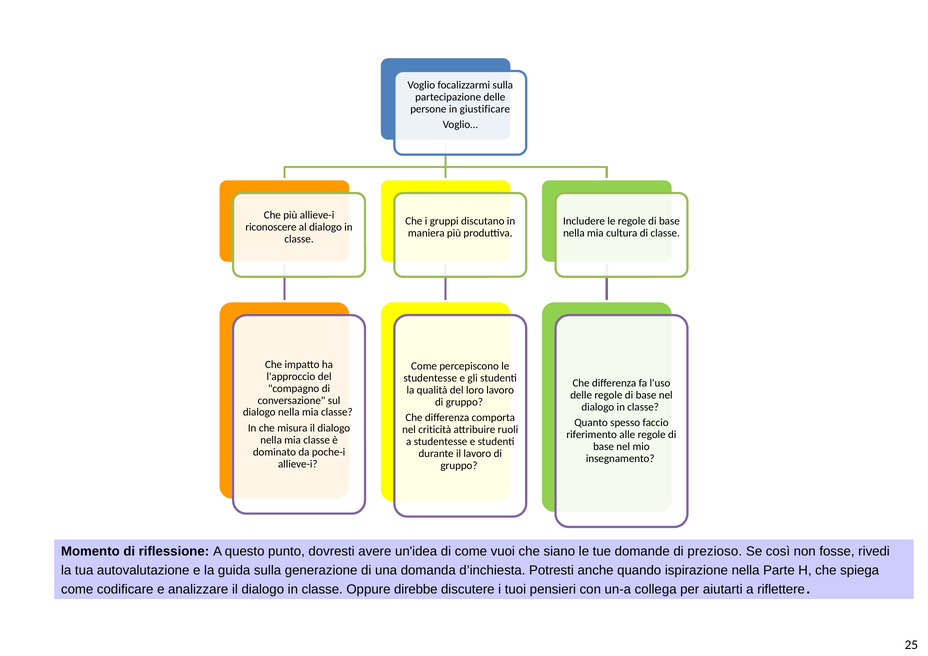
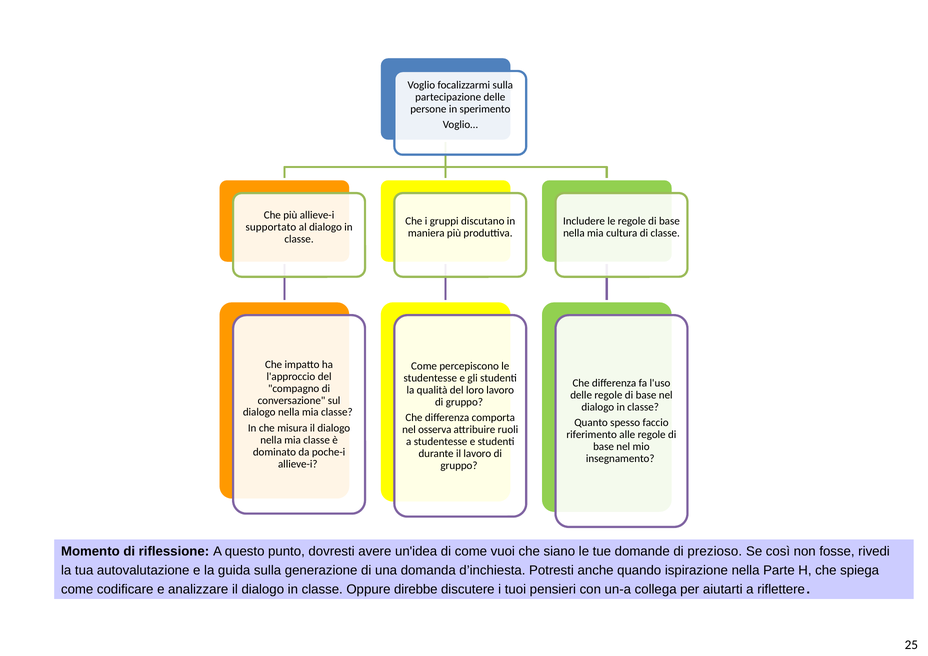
giustificare: giustificare -> sperimento (485, 109)
riconoscere: riconoscere -> supportato (271, 227)
criticità: criticità -> osserva (435, 430)
